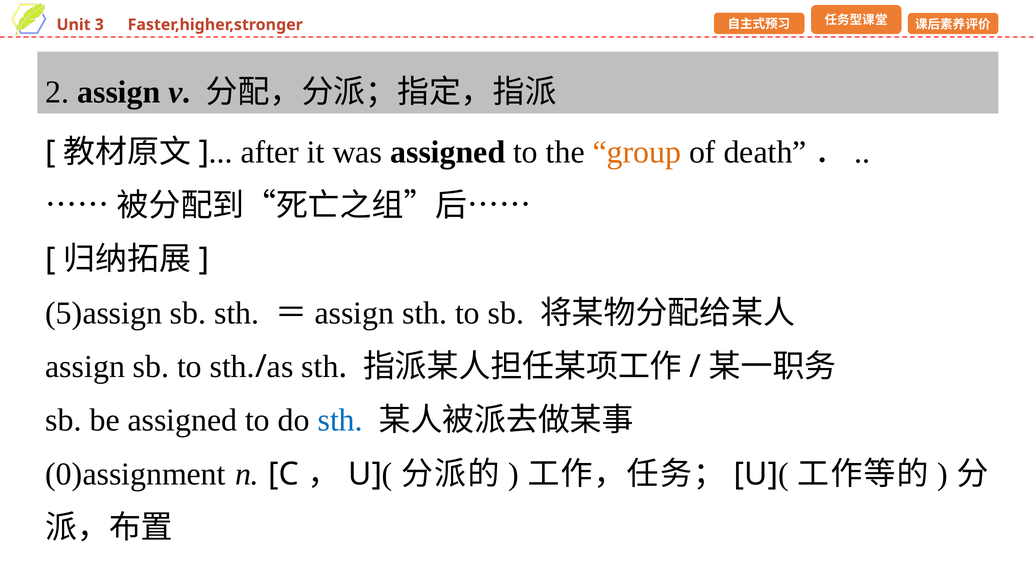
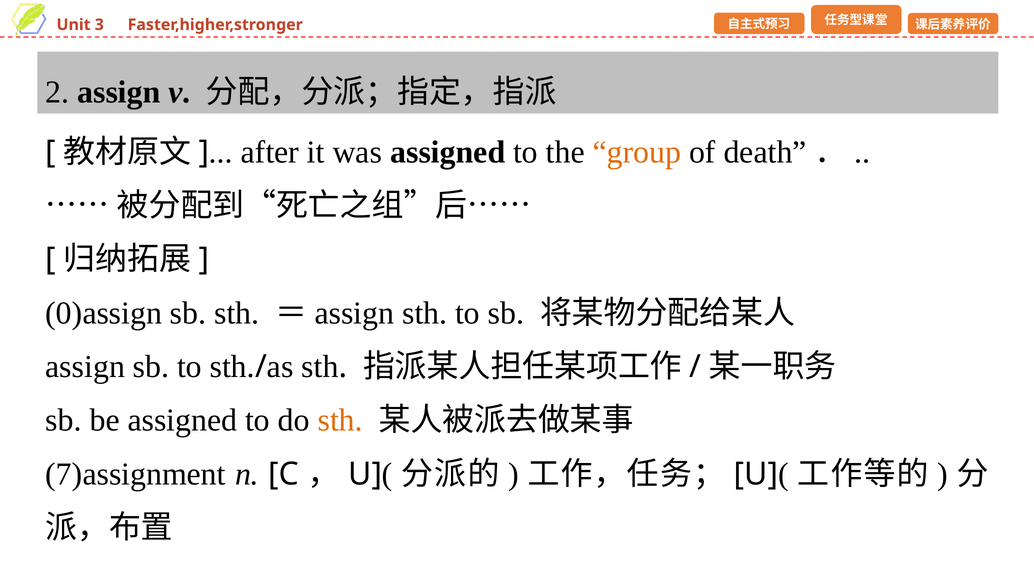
5)assign: 5)assign -> 0)assign (104, 313)
sth colour: blue -> orange (340, 420)
0)assignment: 0)assignment -> 7)assignment (136, 474)
